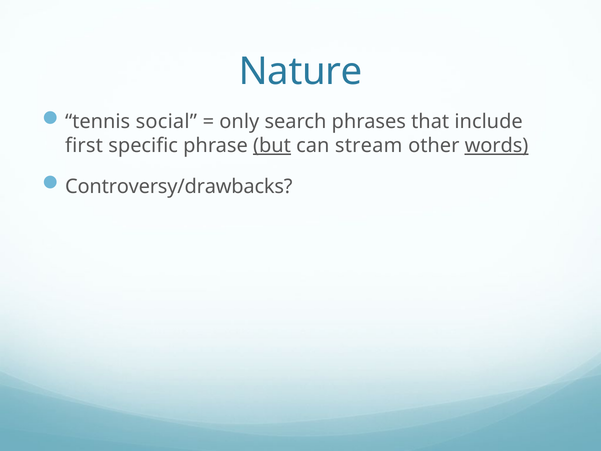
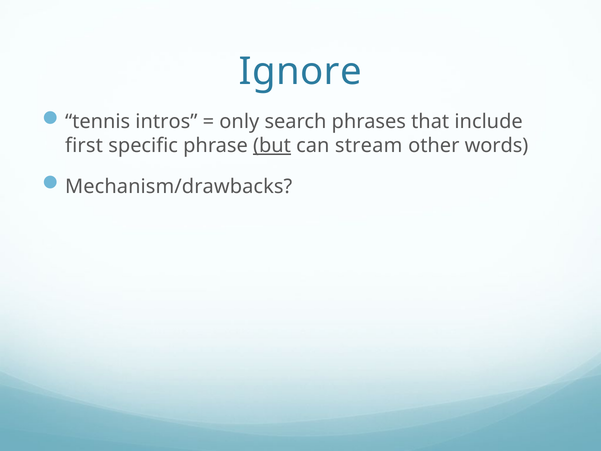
Nature: Nature -> Ignore (300, 72)
social: social -> intros (166, 122)
words underline: present -> none (496, 146)
Controversy/drawbacks: Controversy/drawbacks -> Mechanism/drawbacks (179, 186)
